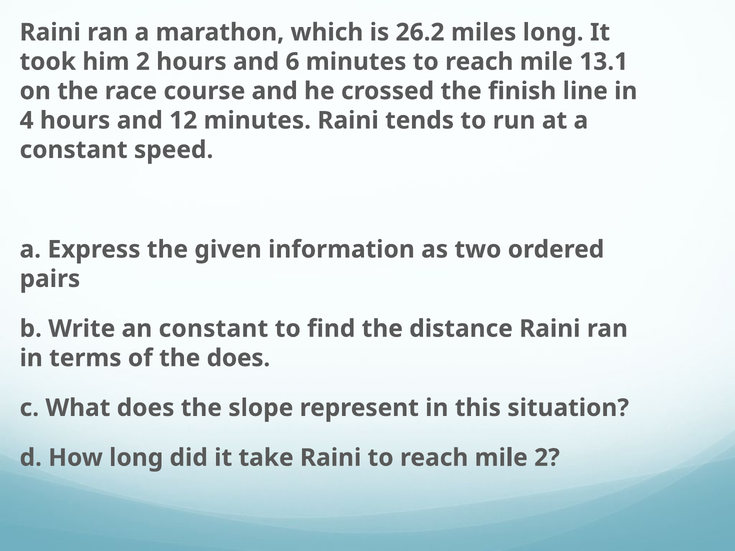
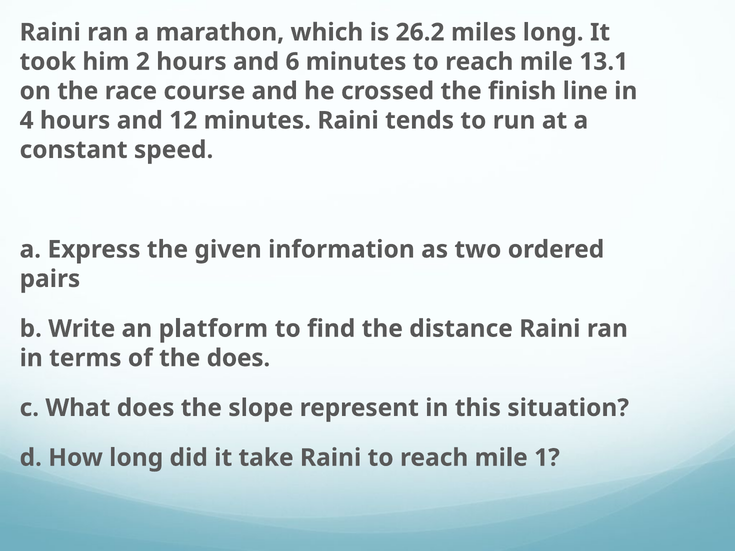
an constant: constant -> platform (213, 329)
mile 2: 2 -> 1 (547, 458)
